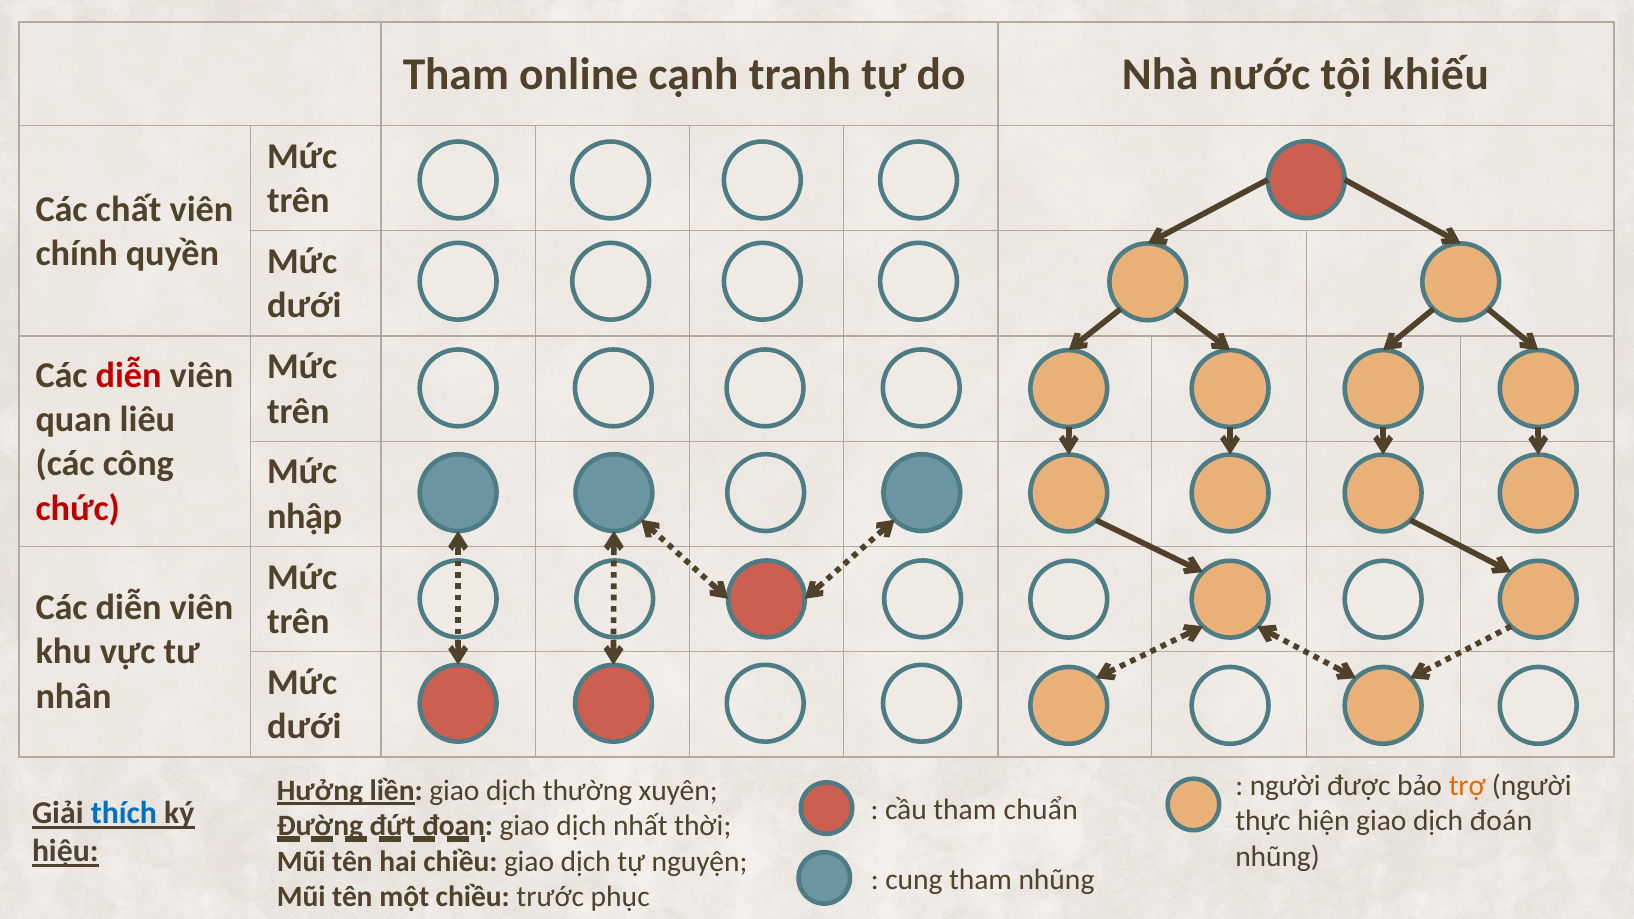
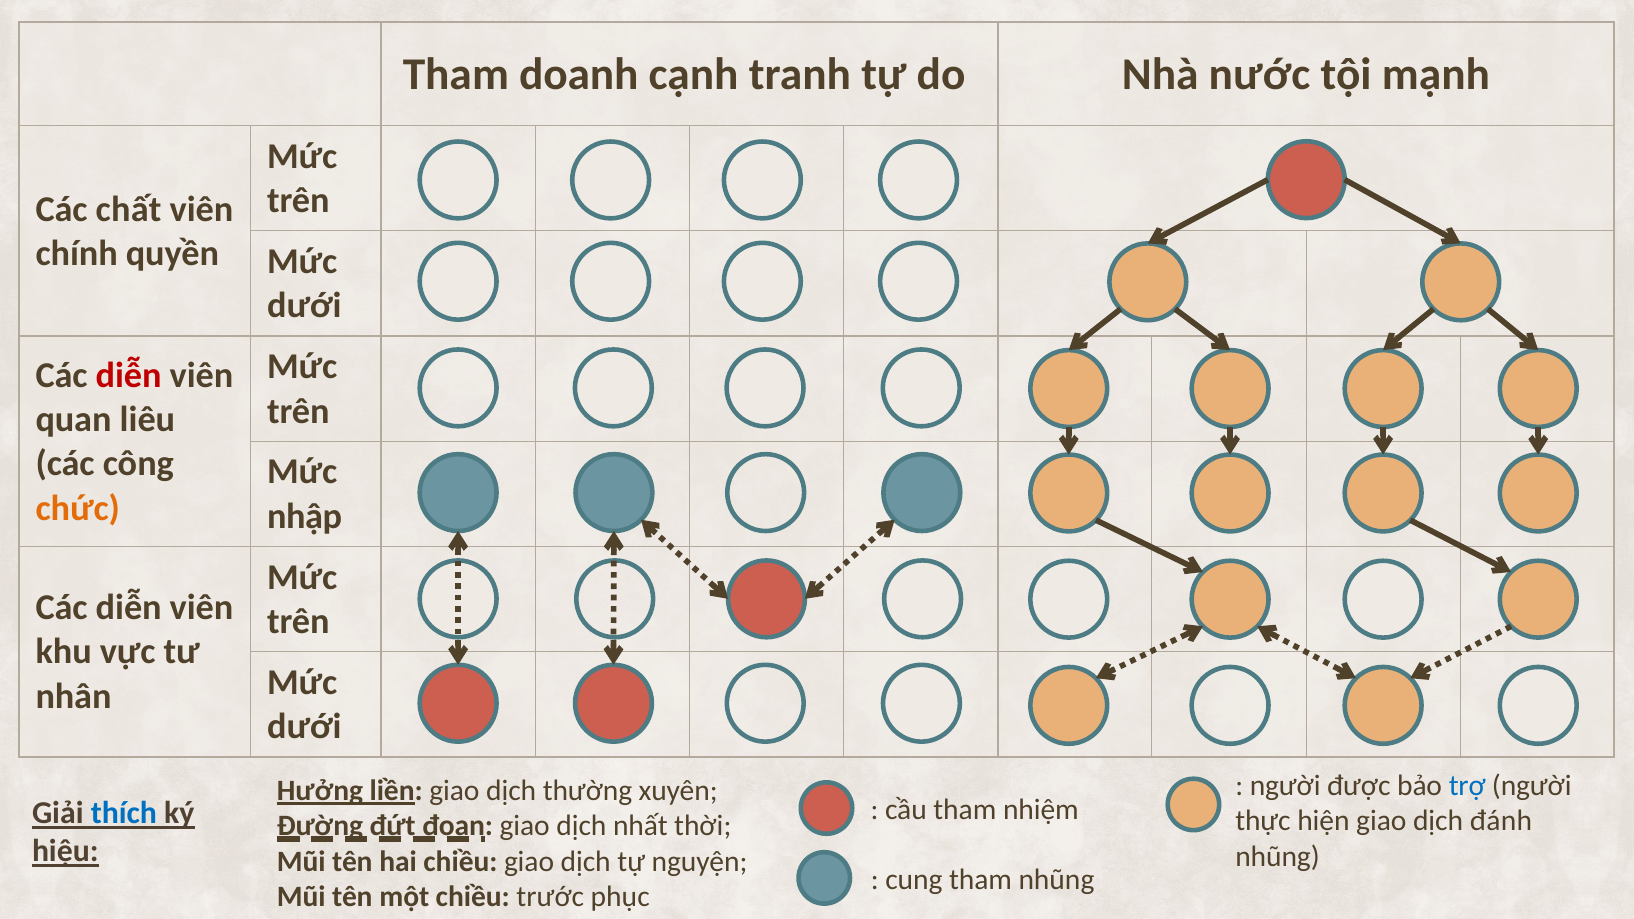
online: online -> doanh (579, 74)
khiếu: khiếu -> mạnh (1436, 74)
chức colour: red -> orange (78, 508)
trợ colour: orange -> blue (1467, 786)
chuẩn: chuẩn -> nhiệm (1041, 810)
đoán: đoán -> đánh (1501, 821)
